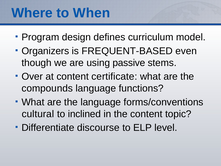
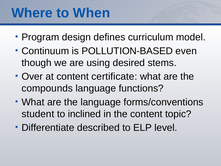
Organizers: Organizers -> Continuum (45, 51)
FREQUENT-BASED: FREQUENT-BASED -> POLLUTION-BASED (127, 51)
passive: passive -> desired (129, 63)
cultural: cultural -> student (38, 114)
discourse: discourse -> described (98, 128)
